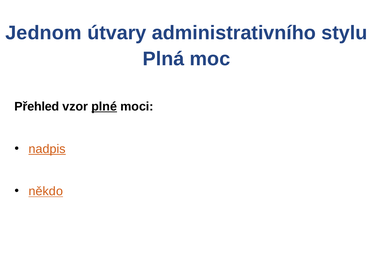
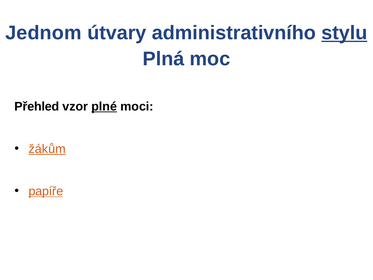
stylu underline: none -> present (344, 33)
nadpis: nadpis -> žákům (47, 149)
někdo: někdo -> papíře (46, 191)
